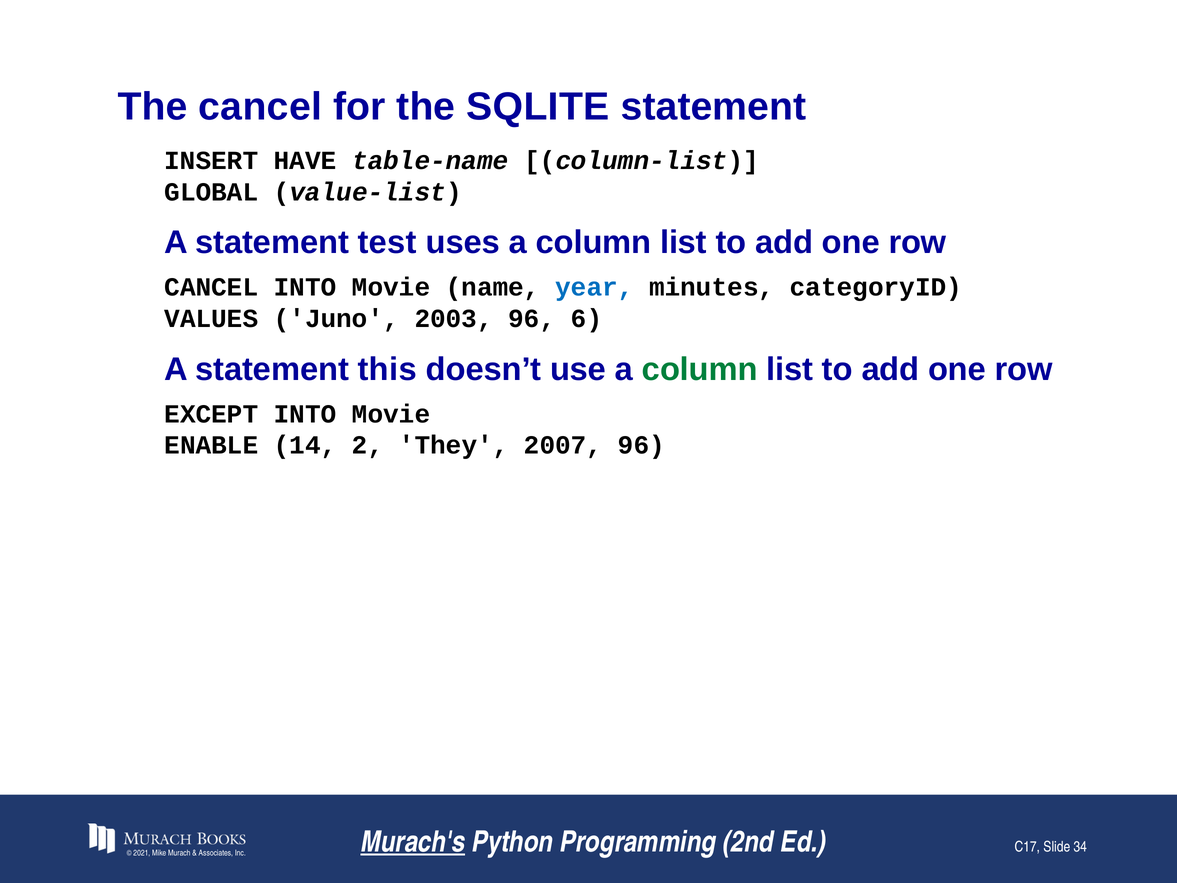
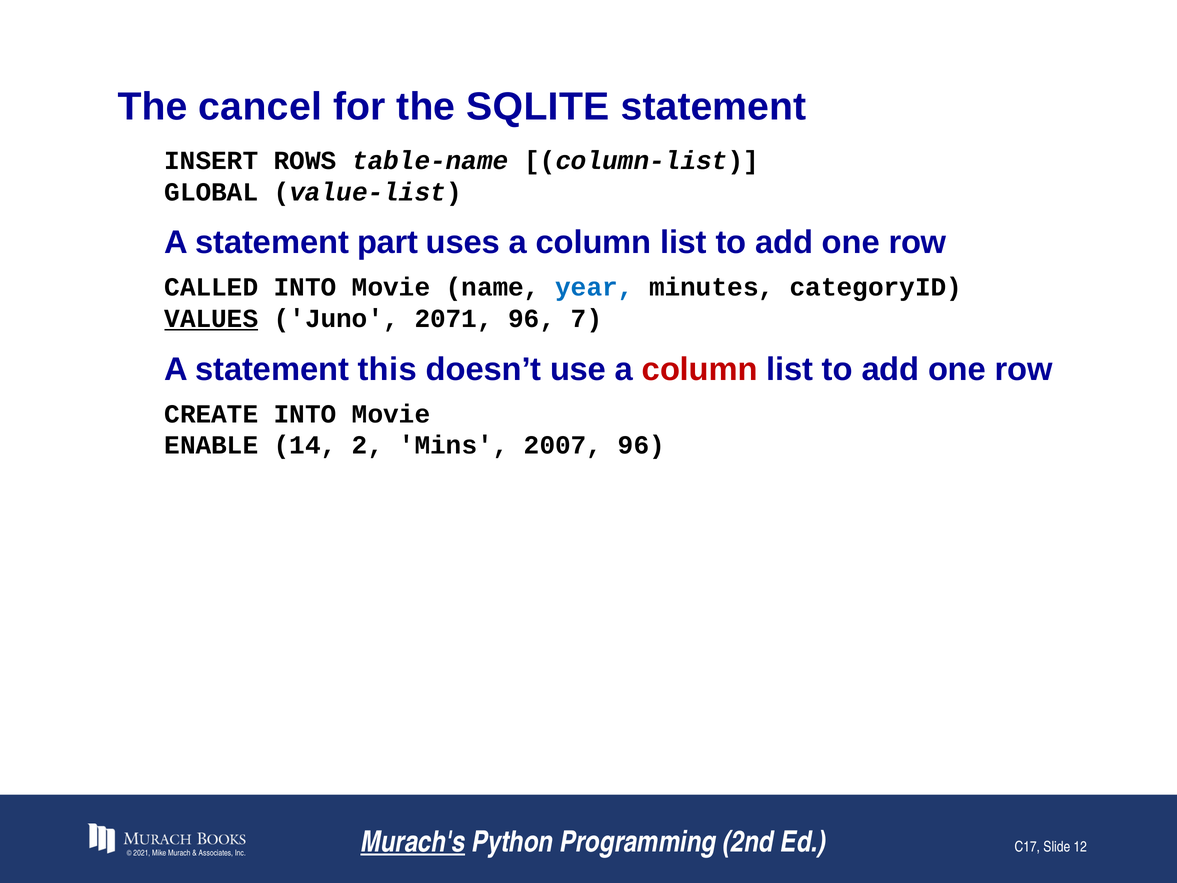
HAVE: HAVE -> ROWS (305, 161)
test: test -> part (388, 243)
CANCEL: CANCEL -> CALLED (211, 287)
VALUES underline: none -> present (211, 319)
2003: 2003 -> 2071 (454, 319)
6: 6 -> 7 (587, 319)
column colour: green -> red (700, 369)
EXCEPT: EXCEPT -> CREATE (211, 414)
They: They -> Mins (454, 445)
34: 34 -> 12 (1080, 847)
